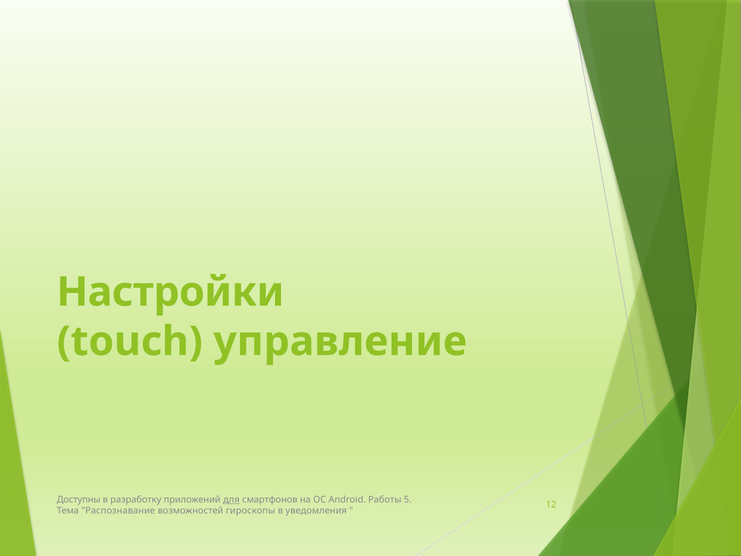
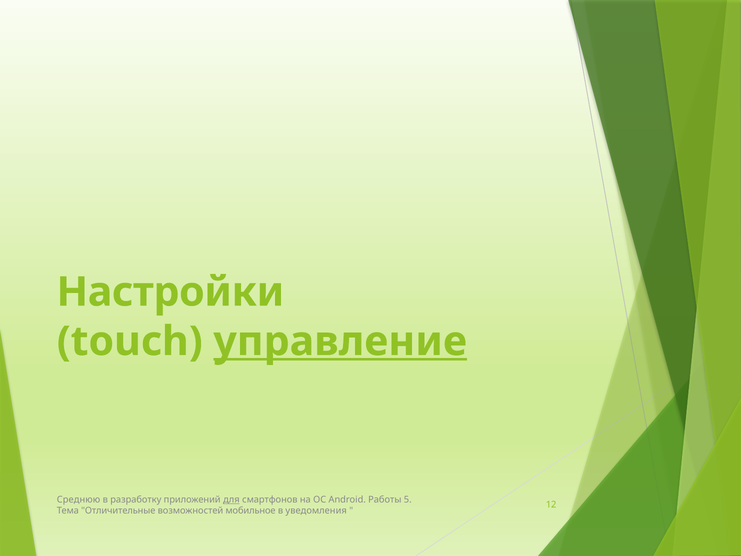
управление underline: none -> present (340, 341)
Доступны: Доступны -> Среднюю (79, 499)
Распознавание: Распознавание -> Отличительные (118, 511)
гироскопы: гироскопы -> мобильное (251, 511)
